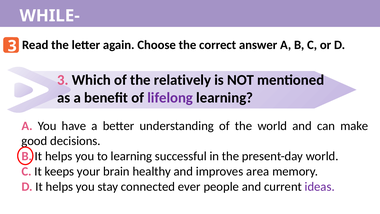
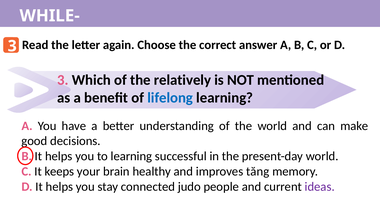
lifelong colour: purple -> blue (170, 98)
area: area -> tăng (258, 171)
ever: ever -> judo (189, 186)
